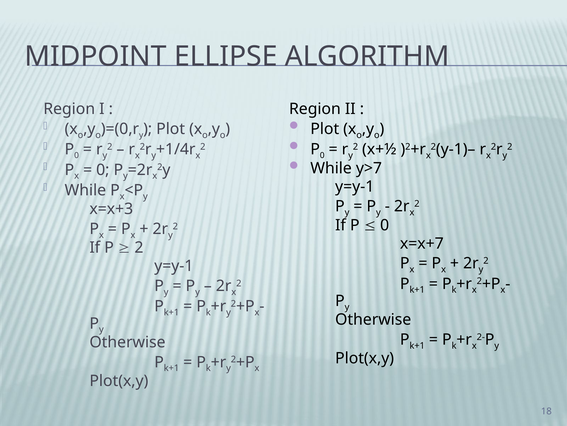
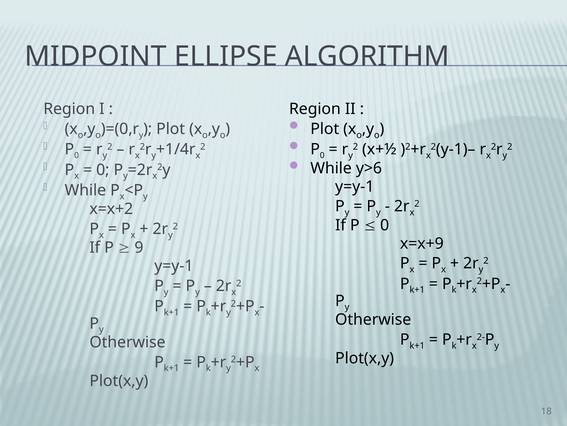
y>7: y>7 -> y>6 (369, 168)
x=x+3: x=x+3 -> x=x+2 (111, 209)
x=x+7: x=x+7 -> x=x+9 (422, 243)
2: 2 -> 9 (139, 247)
